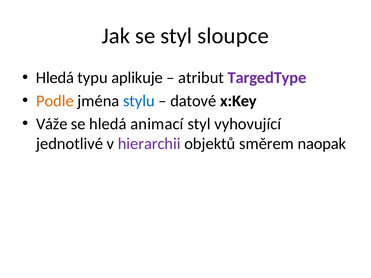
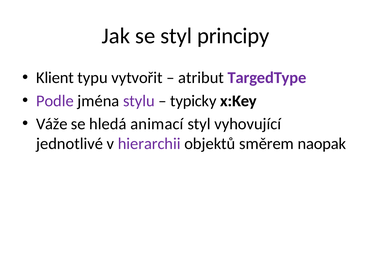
sloupce: sloupce -> principy (233, 36)
Hledá: Hledá -> Klient (55, 78)
aplikuje: aplikuje -> vytvořit (137, 78)
Podle colour: orange -> purple (55, 101)
stylu colour: blue -> purple (139, 101)
datové: datové -> typicky (193, 101)
